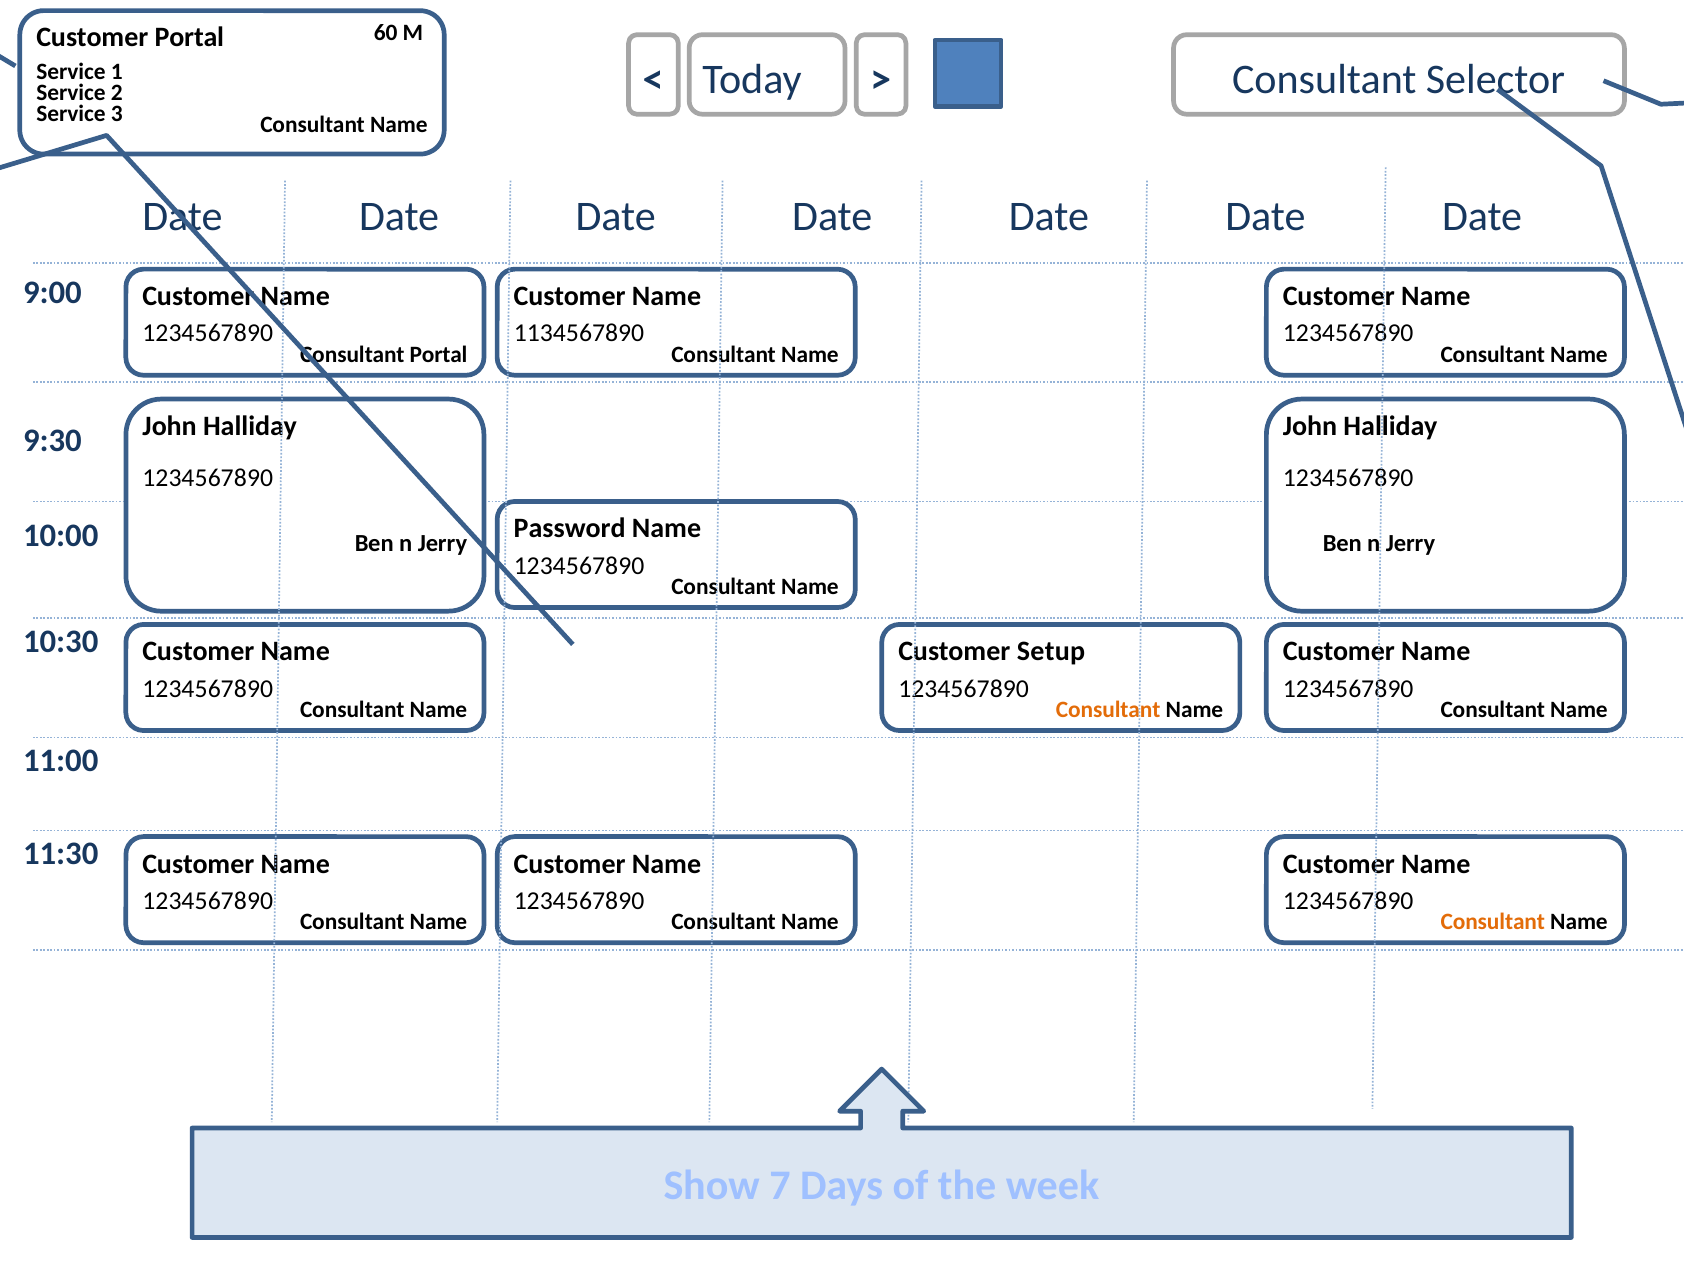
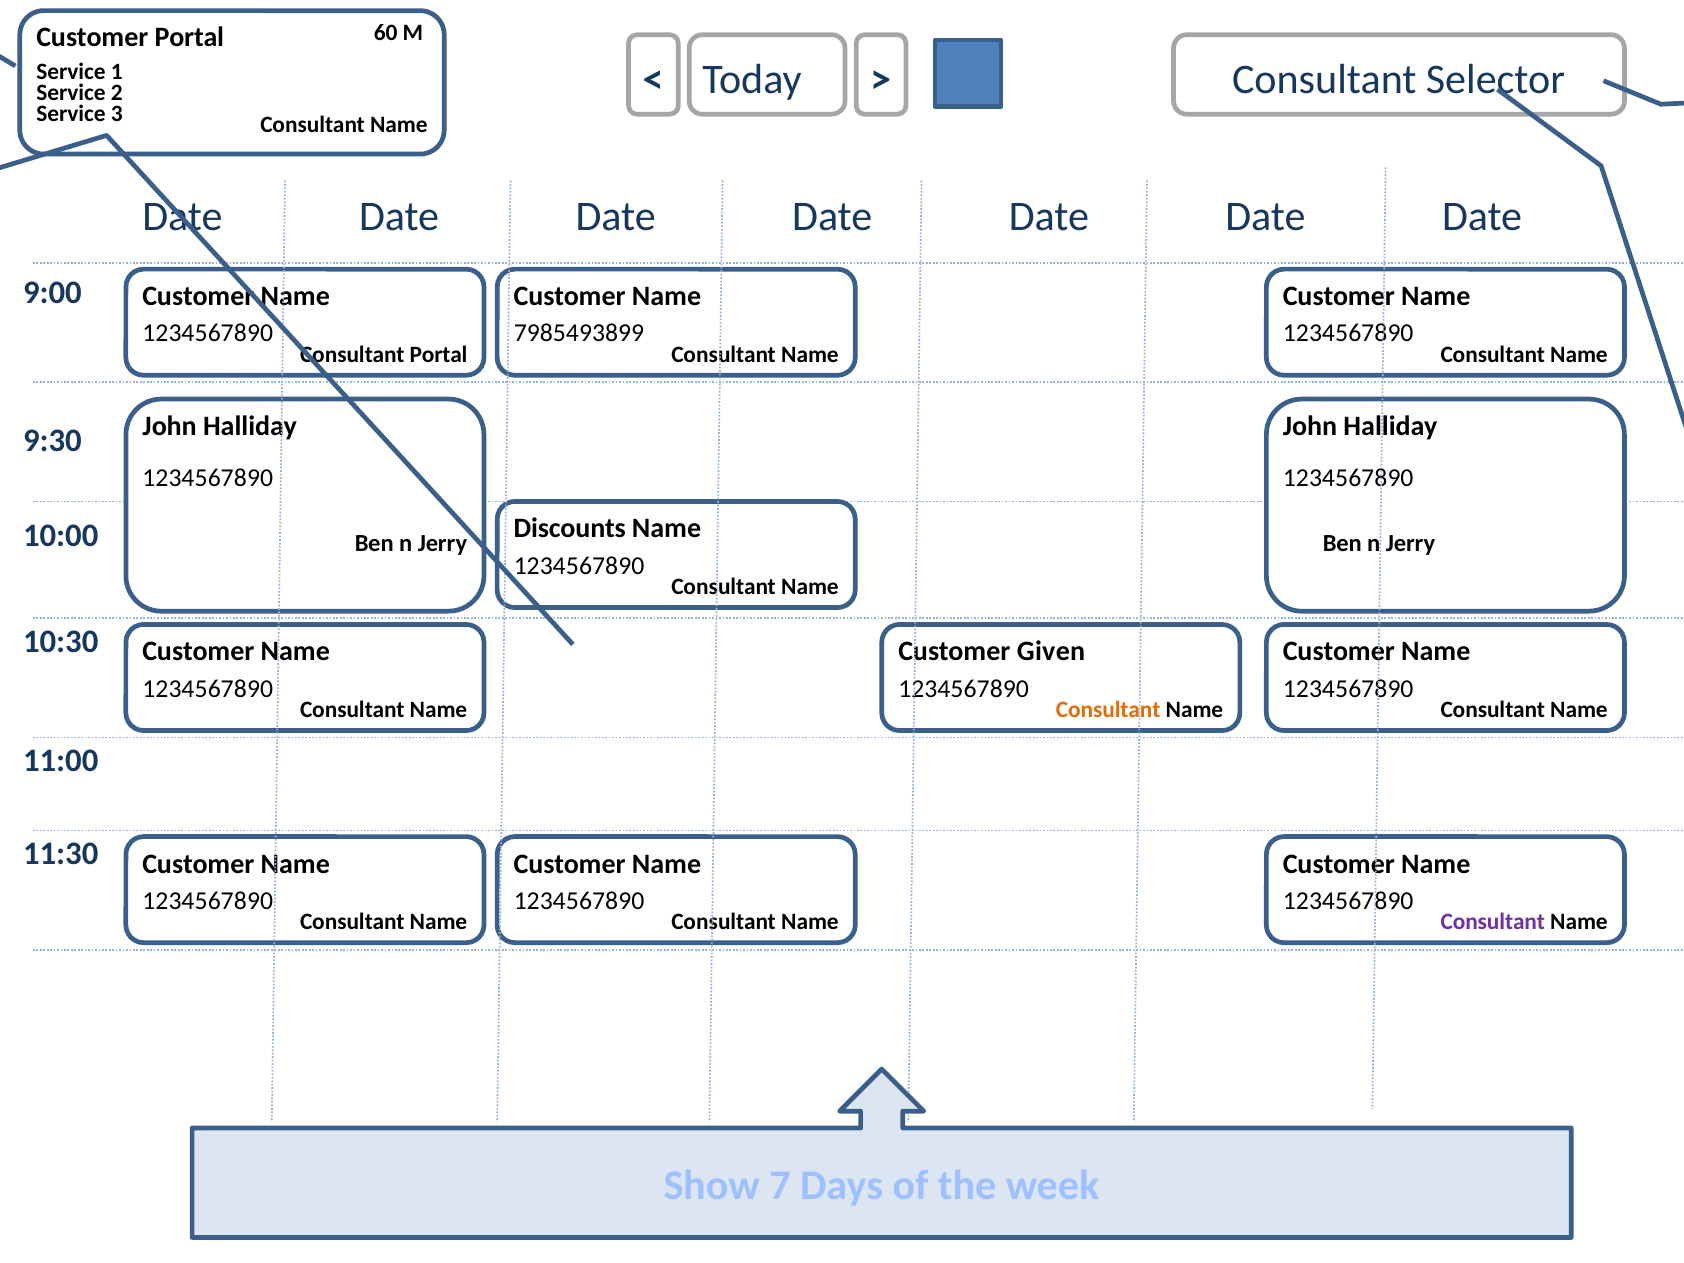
1134567890: 1134567890 -> 7985493899 (579, 333)
Password: Password -> Discounts (570, 529)
Setup: Setup -> Given (1051, 652)
Consultant colour: orange -> purple (1493, 922)
